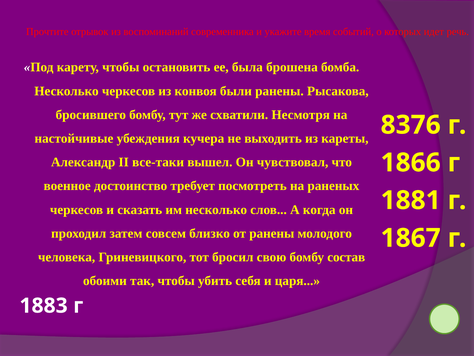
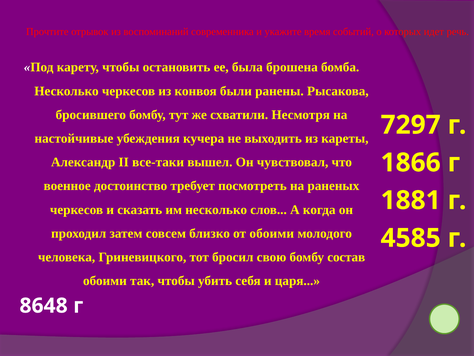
8376: 8376 -> 7297 (411, 125)
от ранены: ранены -> обоими (272, 233)
1867: 1867 -> 4585 (411, 238)
1883: 1883 -> 8648 (44, 305)
